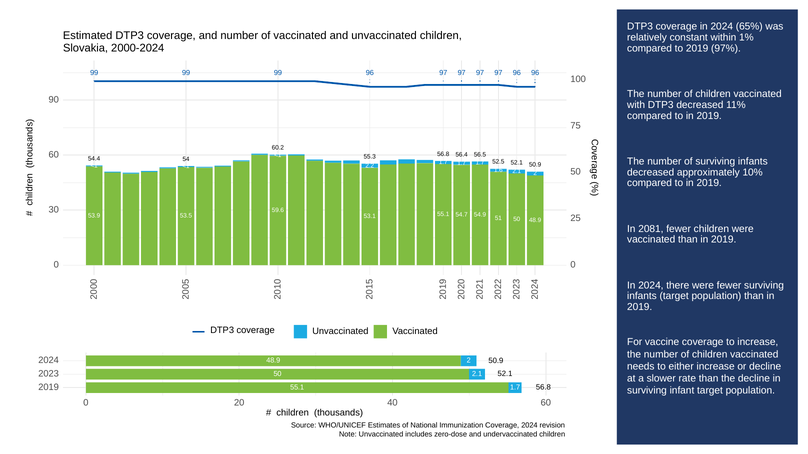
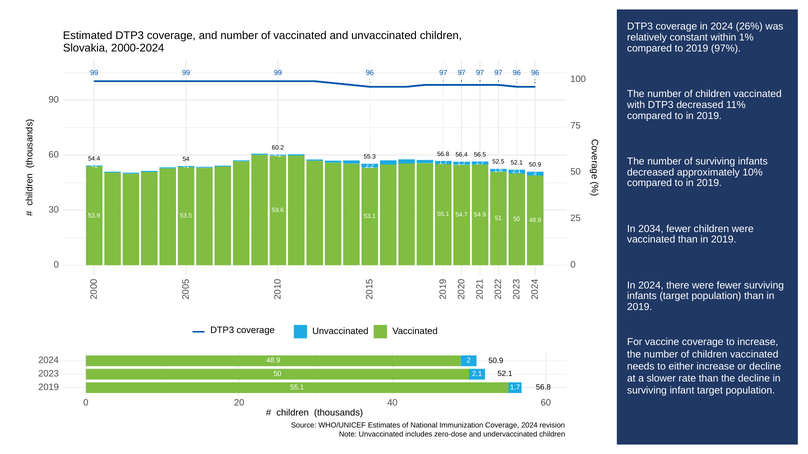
65%: 65% -> 26% (749, 27)
2081: 2081 -> 2034 (651, 229)
